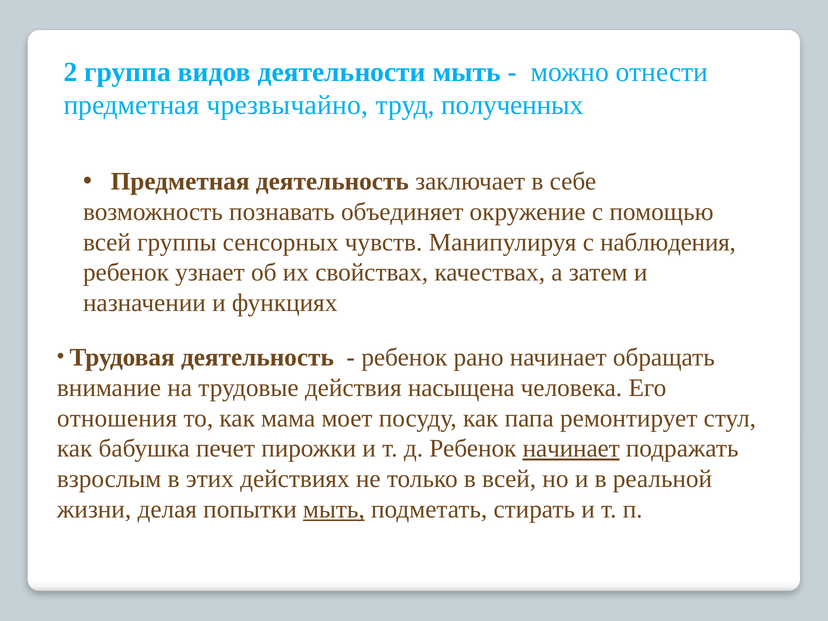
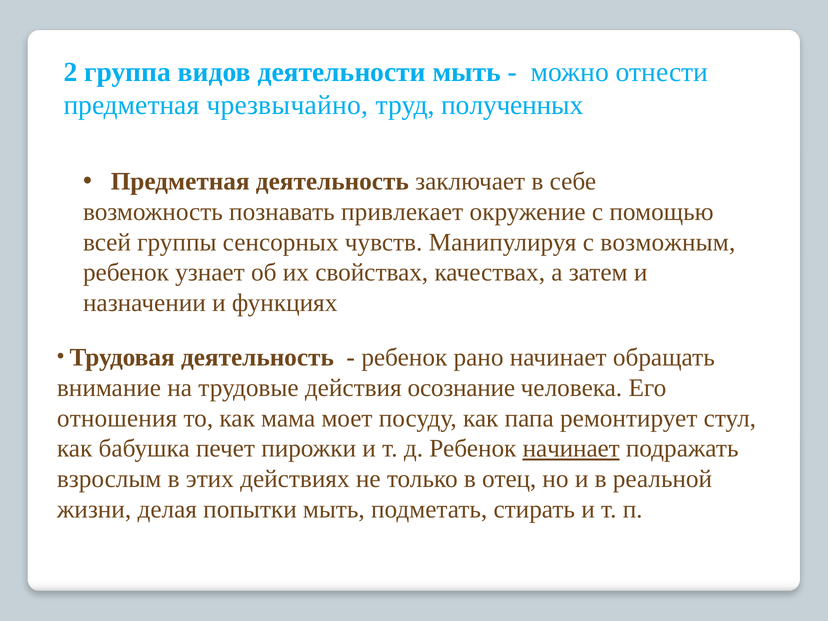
объединяет: объединяет -> привлекает (402, 212)
наблюдения: наблюдения -> возможным (668, 242)
насыщена: насыщена -> осознание (461, 388)
в всей: всей -> отец (509, 479)
мыть underline: present -> none (334, 509)
